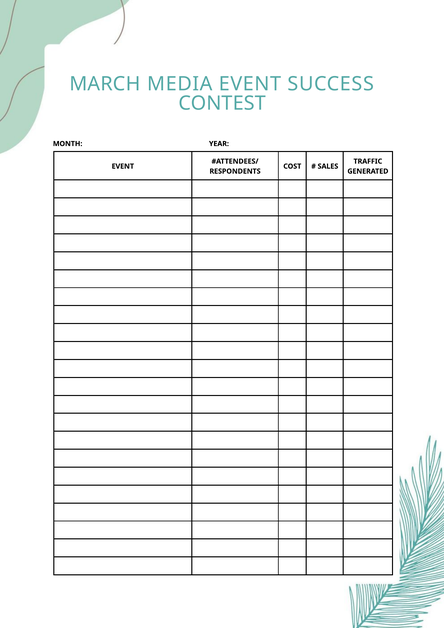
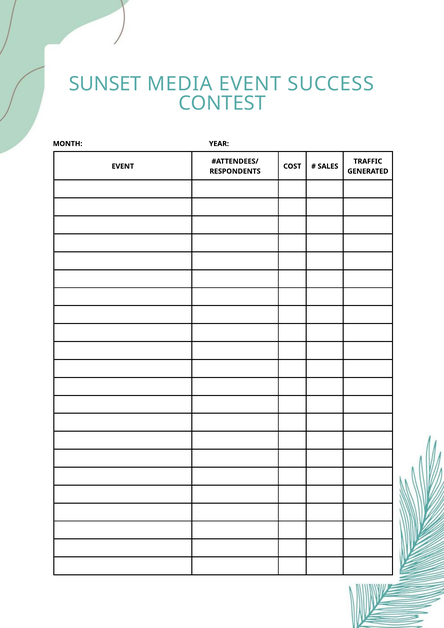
MARCH: MARCH -> SUNSET (105, 84)
